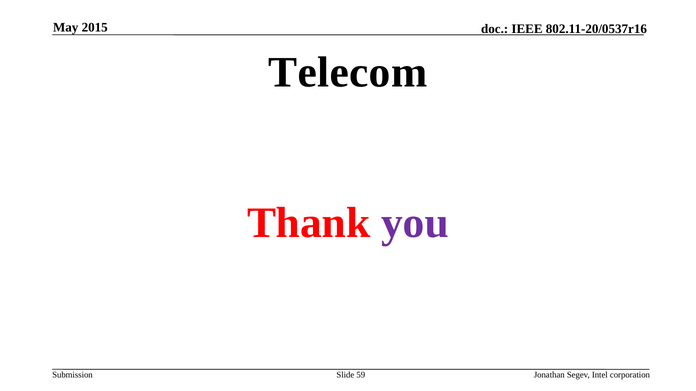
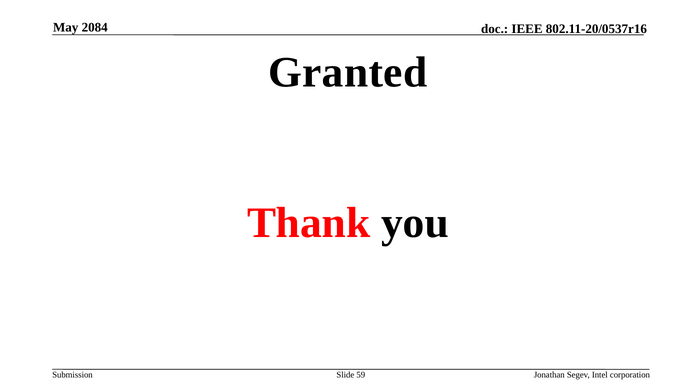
2015: 2015 -> 2084 (95, 28)
Telecom: Telecom -> Granted (348, 73)
you colour: purple -> black (415, 223)
